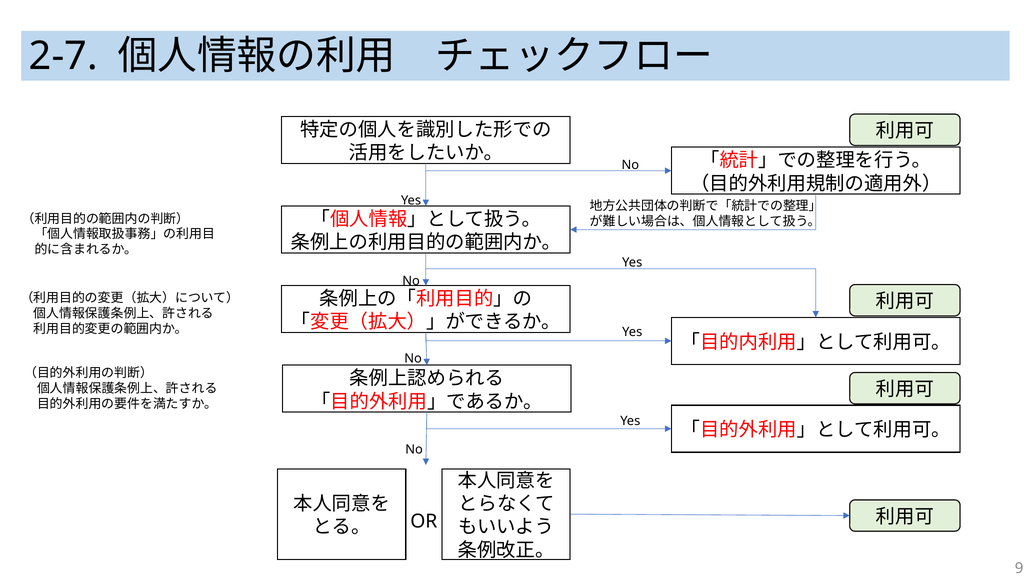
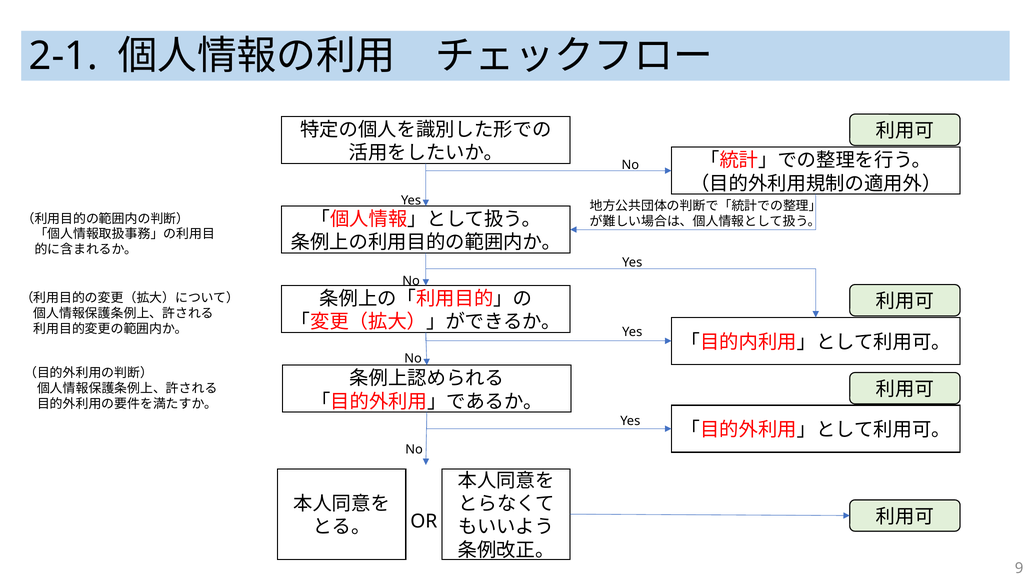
2-7: 2-7 -> 2-1 (63, 56)
